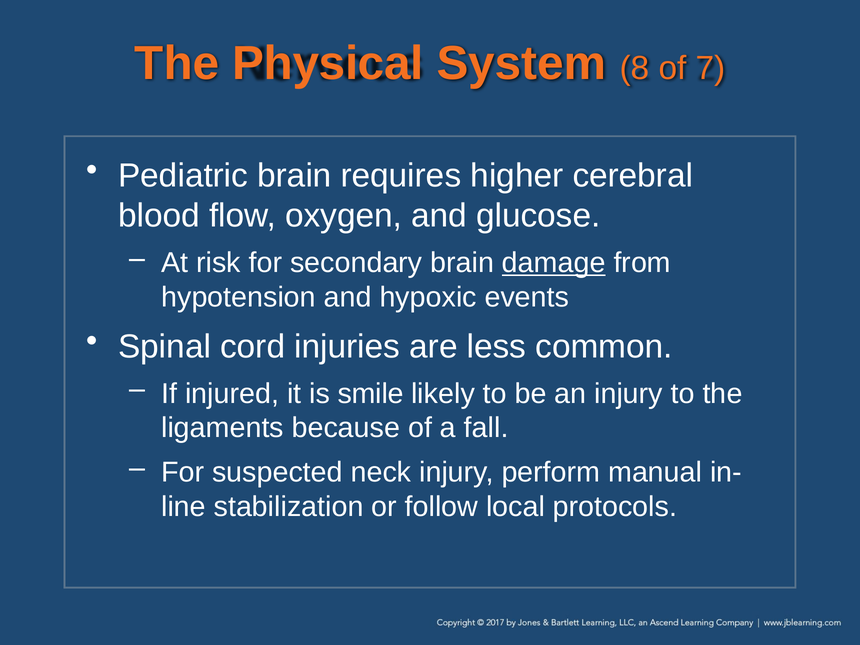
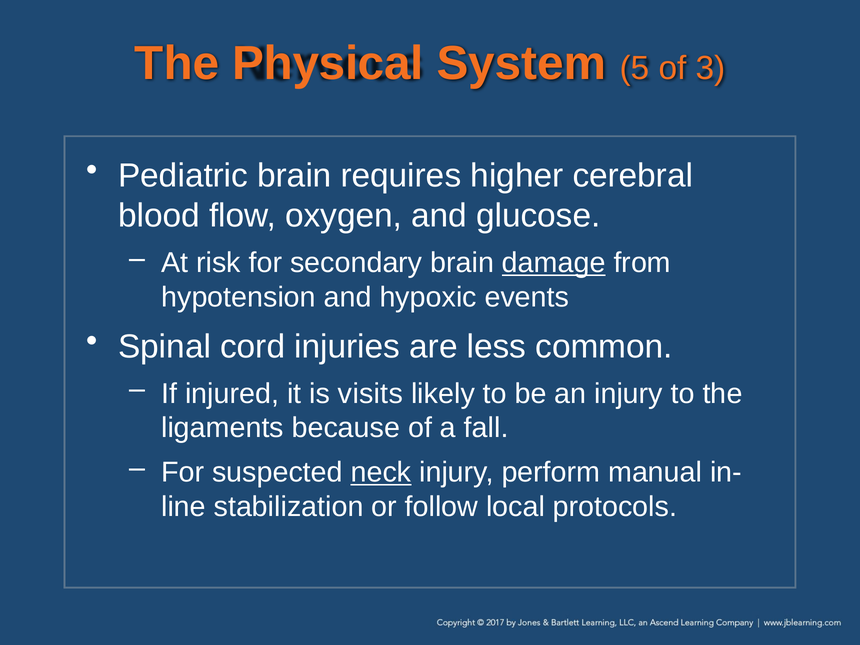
8: 8 -> 5 (635, 68)
7: 7 -> 3 (711, 68)
smile: smile -> visits (370, 394)
neck underline: none -> present (381, 472)
